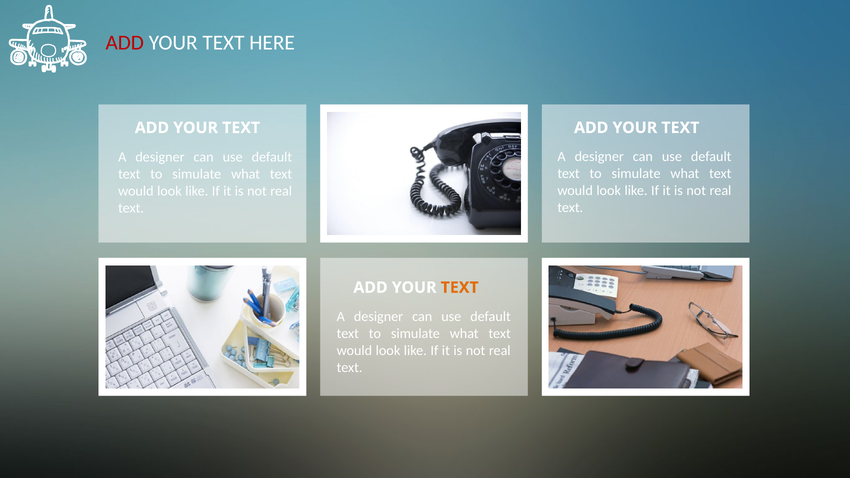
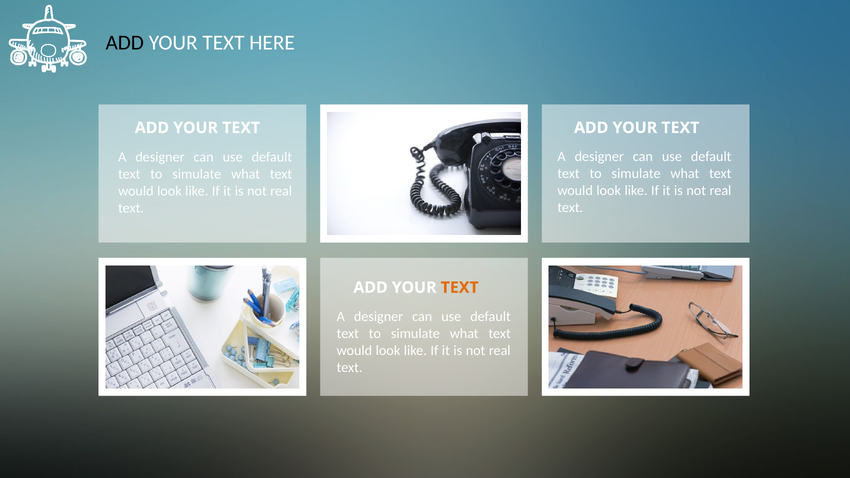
ADD colour: red -> black (125, 43)
